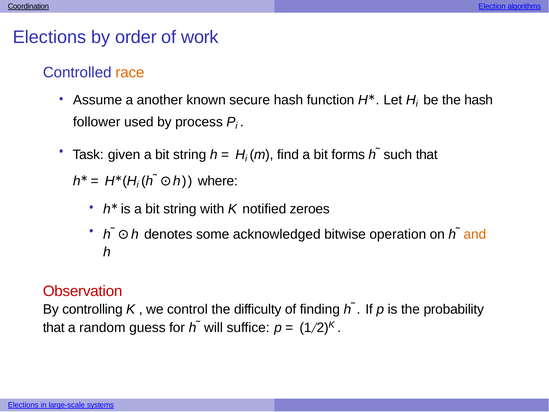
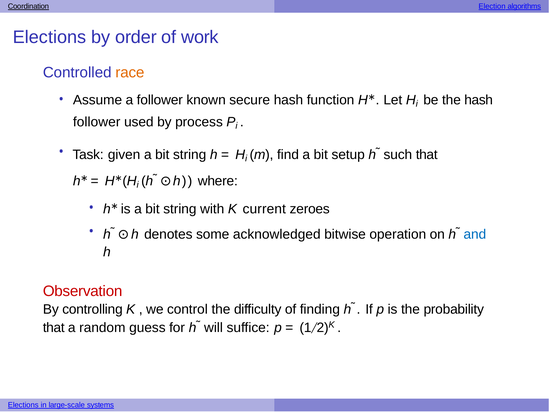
a another: another -> follower (160, 100)
forms: forms -> setup (348, 155)
notified: notified -> current (264, 209)
and colour: orange -> blue (475, 234)
